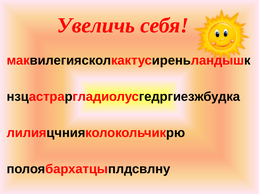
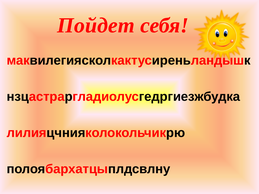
Увеличь: Увеличь -> Пойдет (96, 25)
